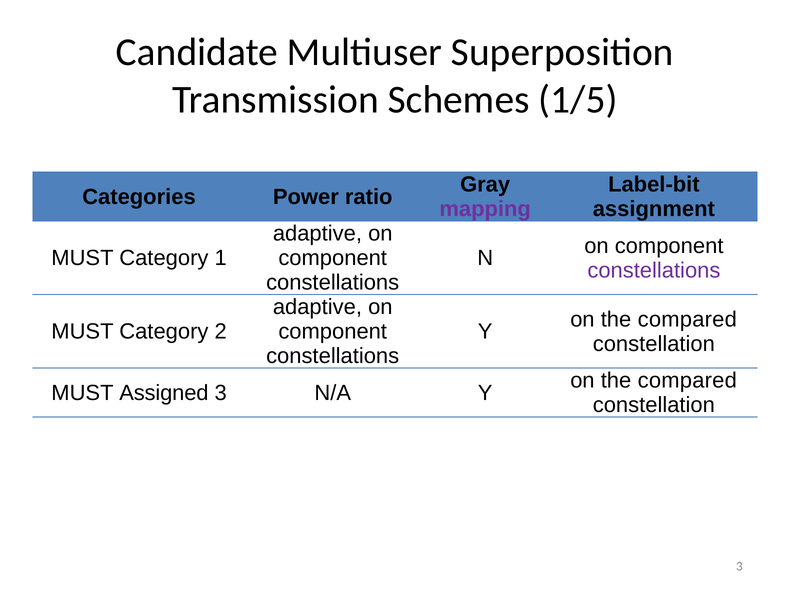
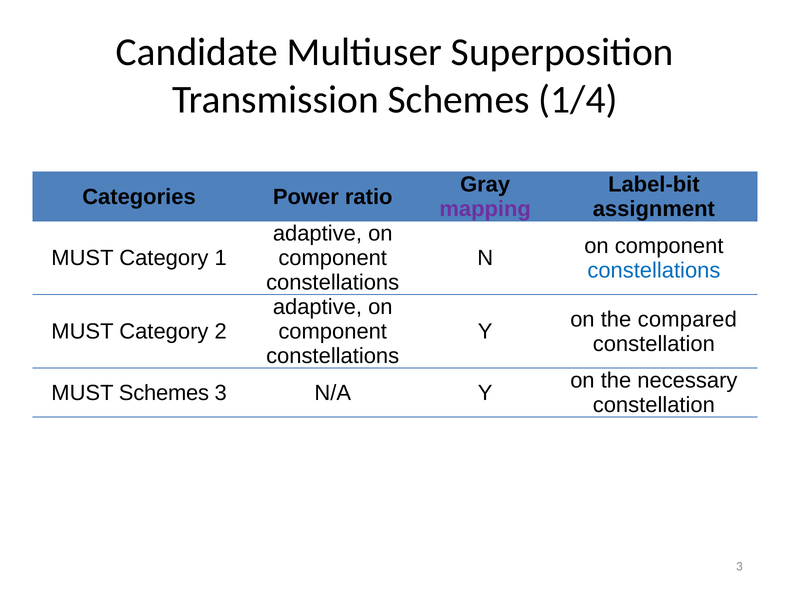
1/5: 1/5 -> 1/4 (578, 100)
constellations colour: purple -> blue (654, 270)
compared: compared -> necessary (687, 380)
MUST Assigned: Assigned -> Schemes (164, 393)
